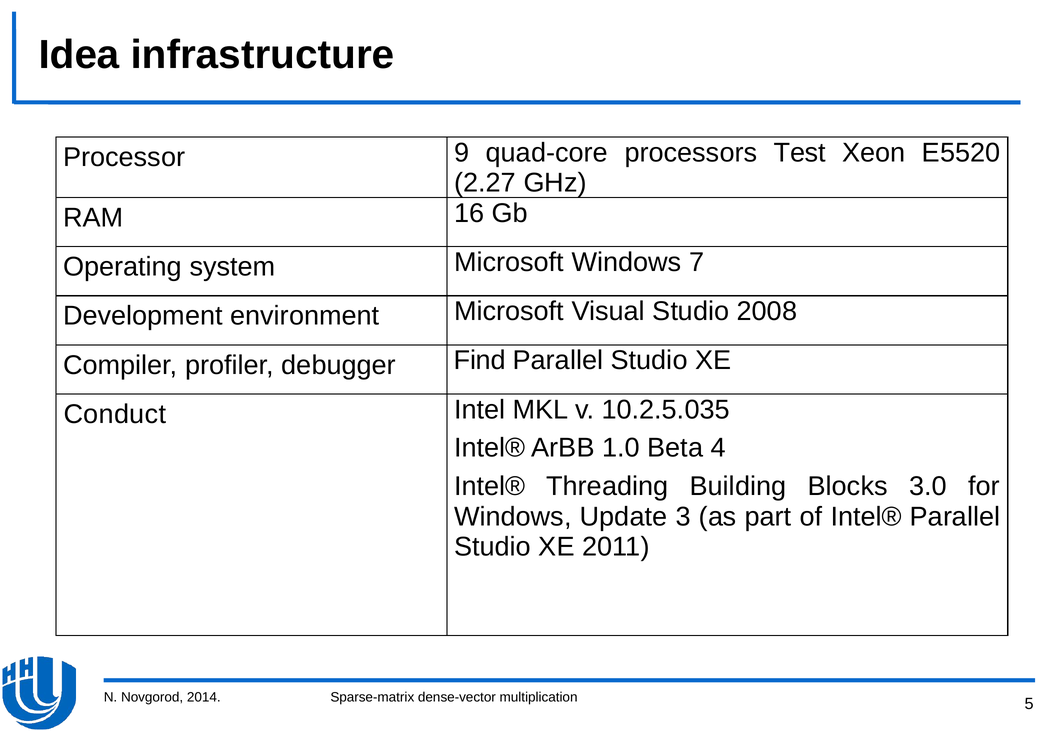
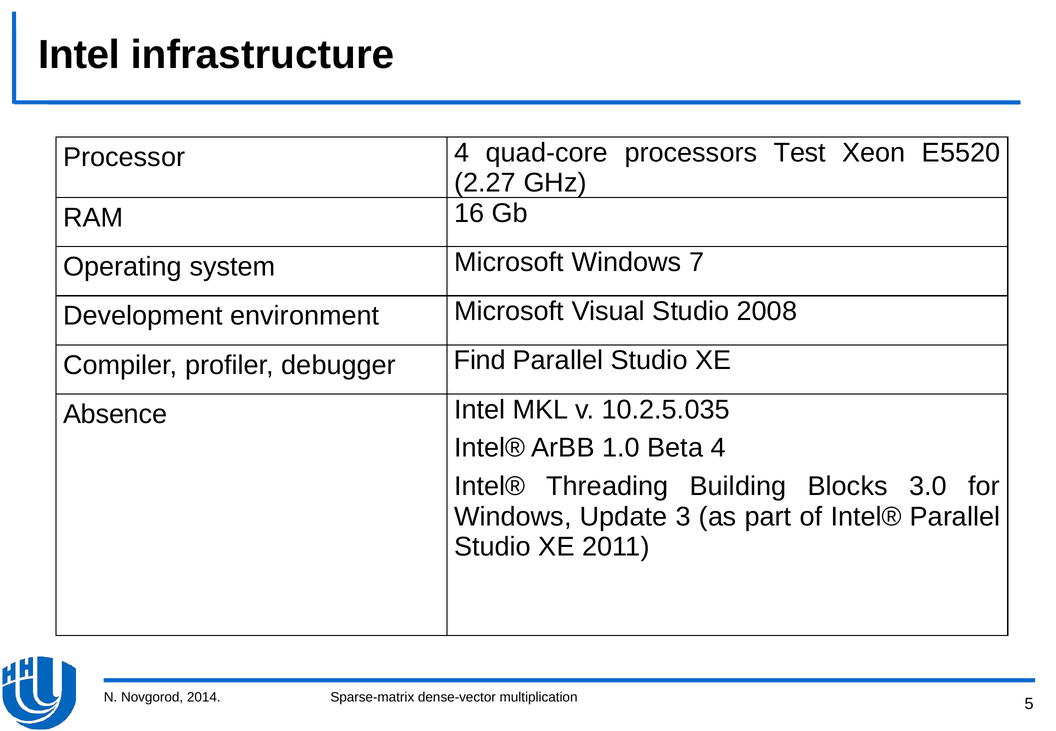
Idea: Idea -> Intel (79, 55)
Processor 9: 9 -> 4 (462, 153)
Conduct: Conduct -> Absence (115, 414)
